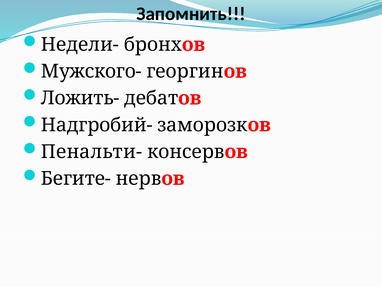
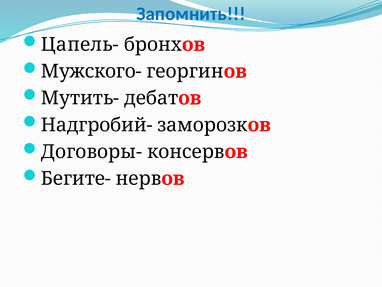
Запомнить colour: black -> blue (191, 14)
Недели-: Недели- -> Цапель- (80, 45)
Ложить-: Ложить- -> Мутить- (80, 98)
Пенальти-: Пенальти- -> Договоры- (92, 151)
